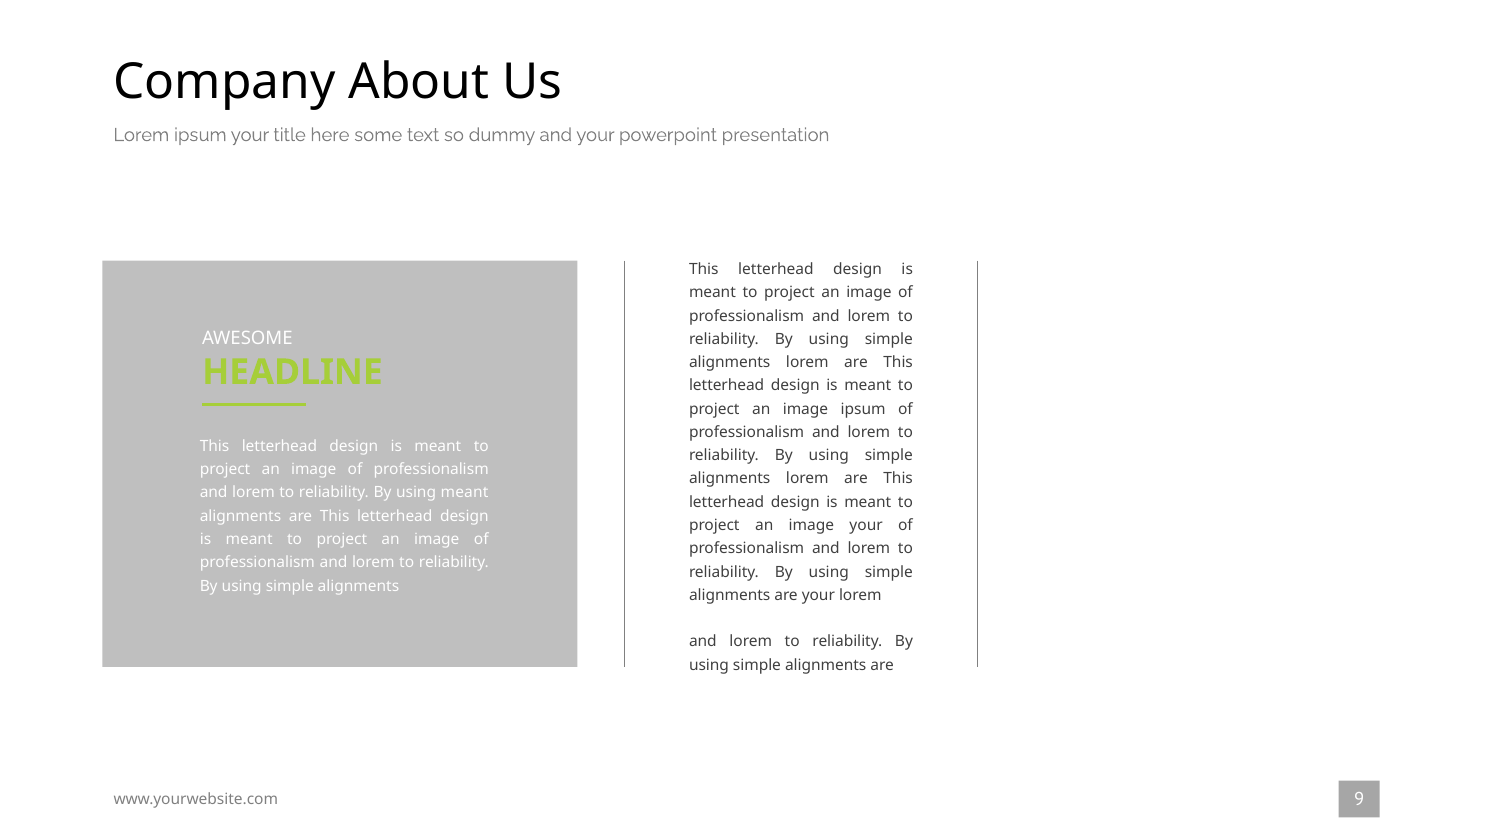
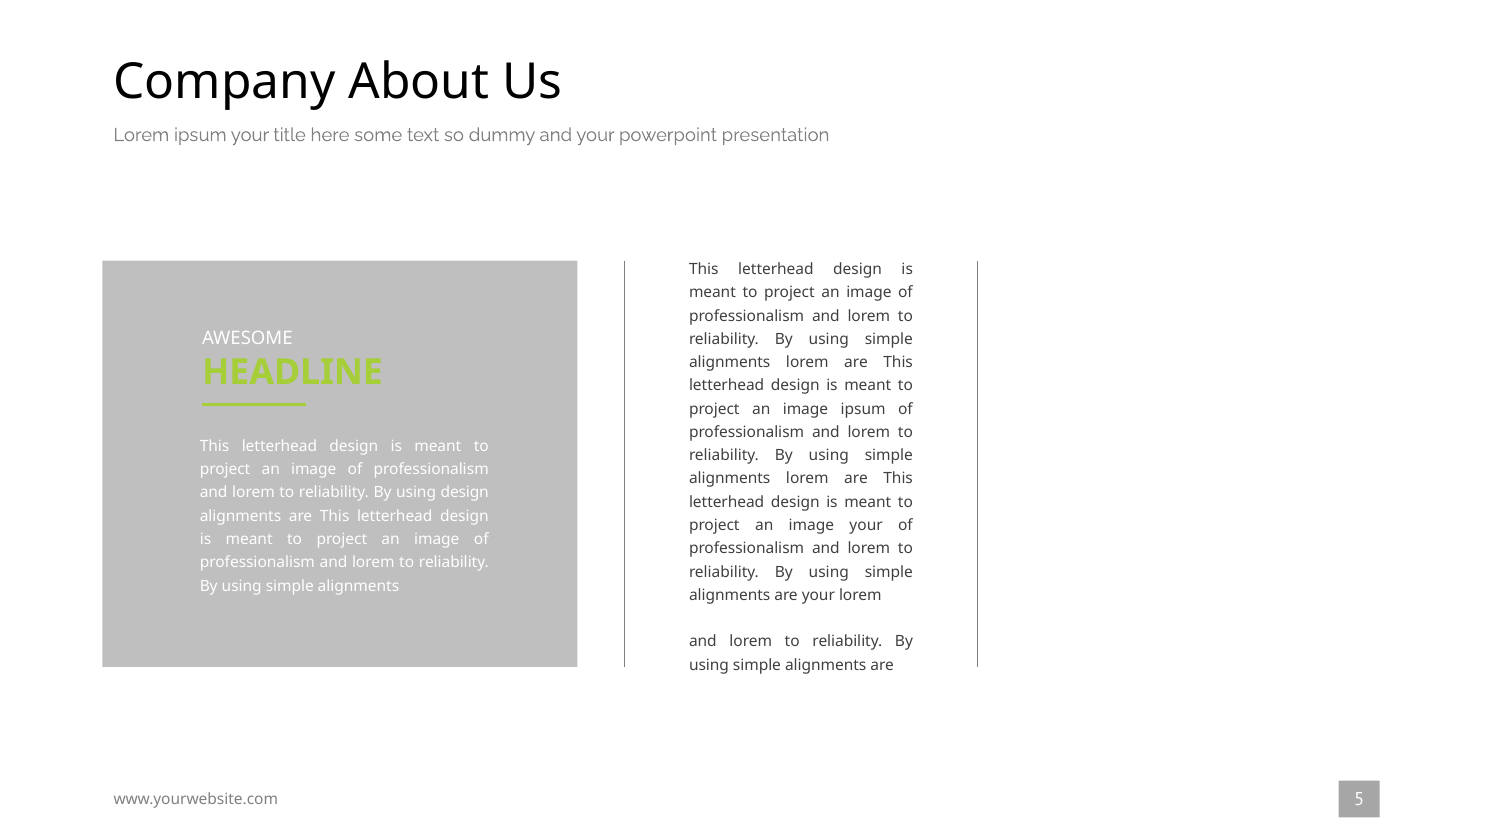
using meant: meant -> design (465, 493)
9: 9 -> 5 (1359, 799)
